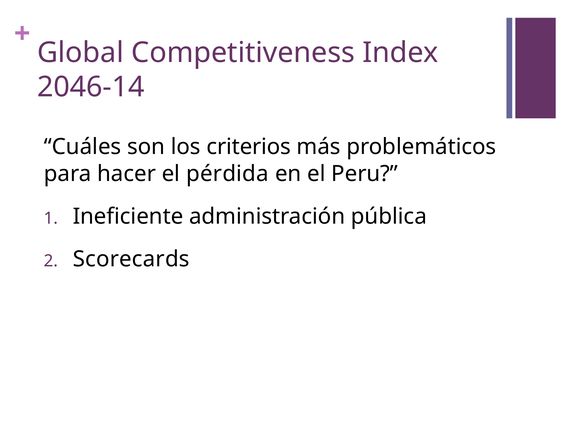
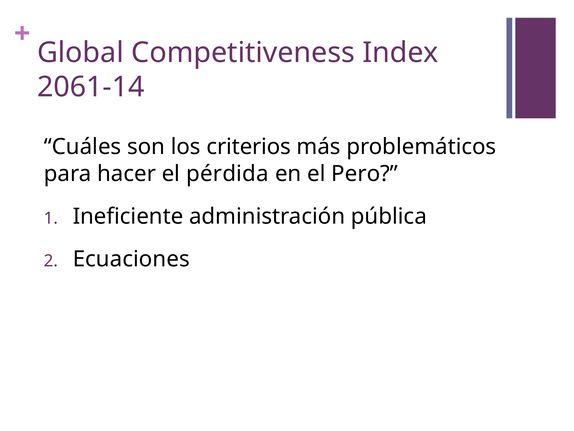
2046-14: 2046-14 -> 2061-14 (91, 87)
Peru: Peru -> Pero (365, 174)
Scorecards: Scorecards -> Ecuaciones (131, 259)
